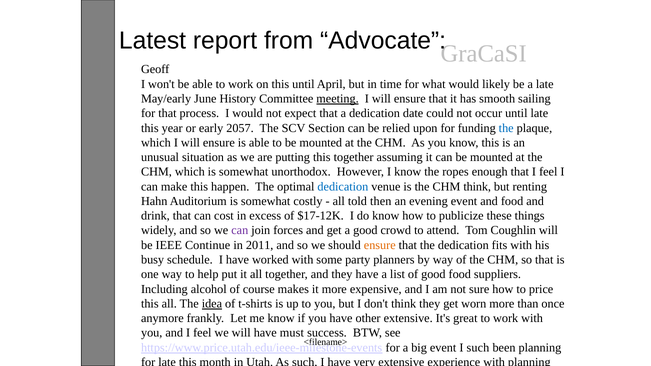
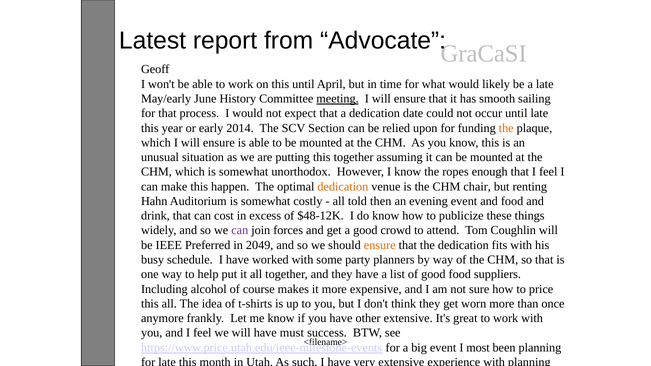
2057: 2057 -> 2014 (240, 128)
the colour: blue -> orange (506, 128)
dedication colour: blue -> orange (343, 187)
CHM think: think -> chair (477, 187)
$17-12K: $17-12K -> $48-12K (321, 216)
Continue: Continue -> Preferred (208, 245)
2011: 2011 -> 2049 (260, 245)
idea underline: present -> none (212, 304)
I such: such -> most (478, 348)
